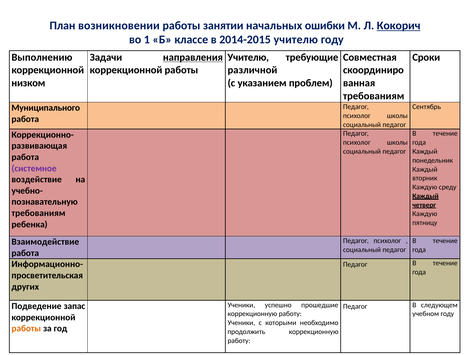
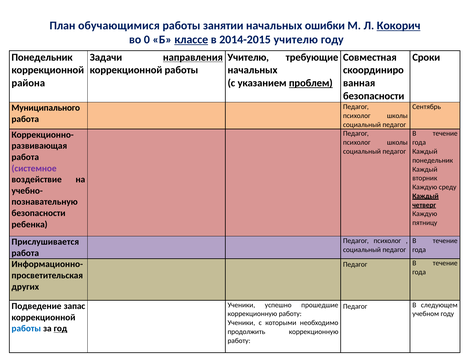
возникновении: возникновении -> обучающимися (119, 25)
1: 1 -> 0 (147, 40)
классе underline: none -> present (191, 40)
Выполнению: Выполнению -> Понедельник (42, 57)
различной: различной -> начальных (253, 70)
низком: низком -> района (28, 83)
проблем underline: none -> present (311, 83)
требованиям: требованиям -> безопасности (374, 96)
требованиям: требованиям -> безопасности (39, 213)
Взаимодействие: Взаимодействие -> Прислушивается (45, 242)
работы colour: orange -> blue (26, 328)
год underline: none -> present (60, 328)
